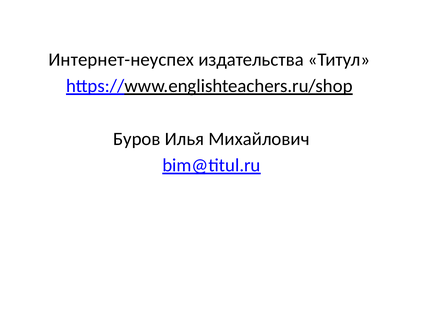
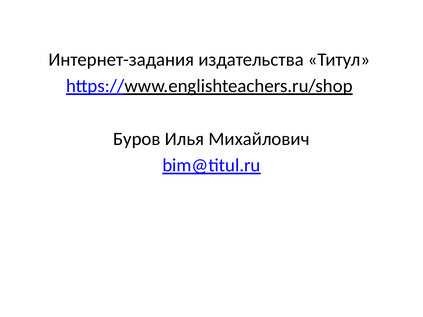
Интернет-неуспех: Интернет-неуспех -> Интернет-задания (121, 60)
